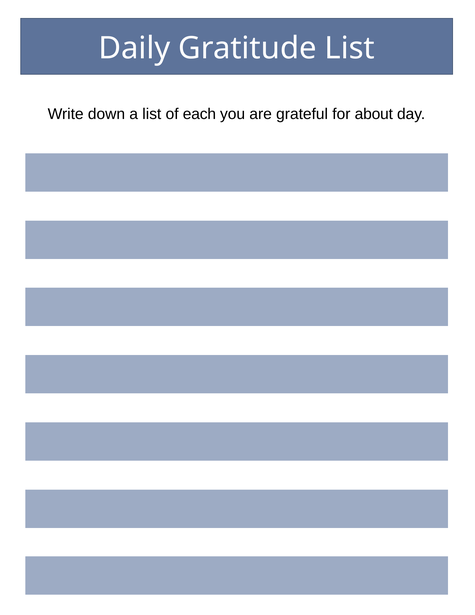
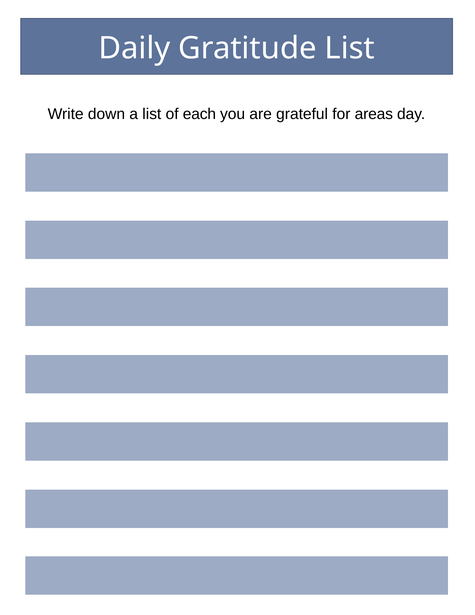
about: about -> areas (374, 114)
